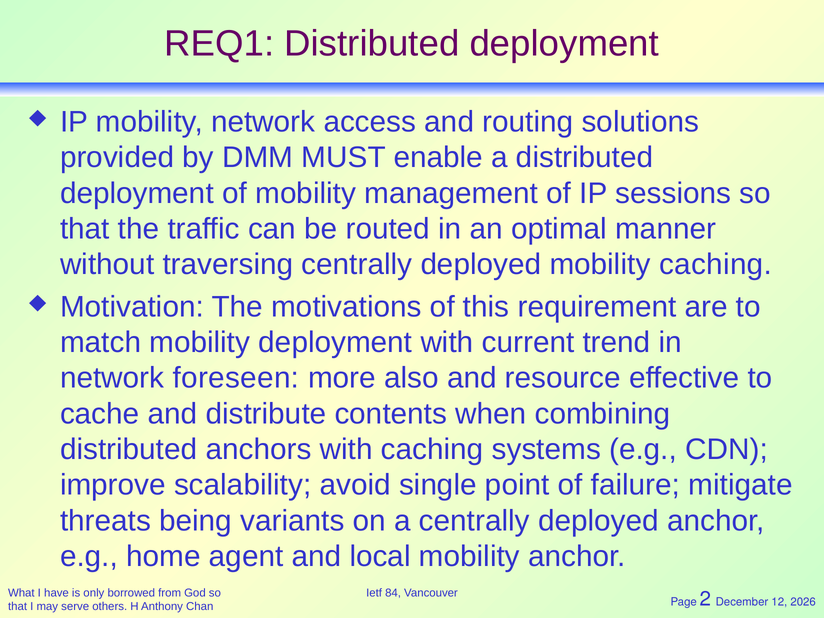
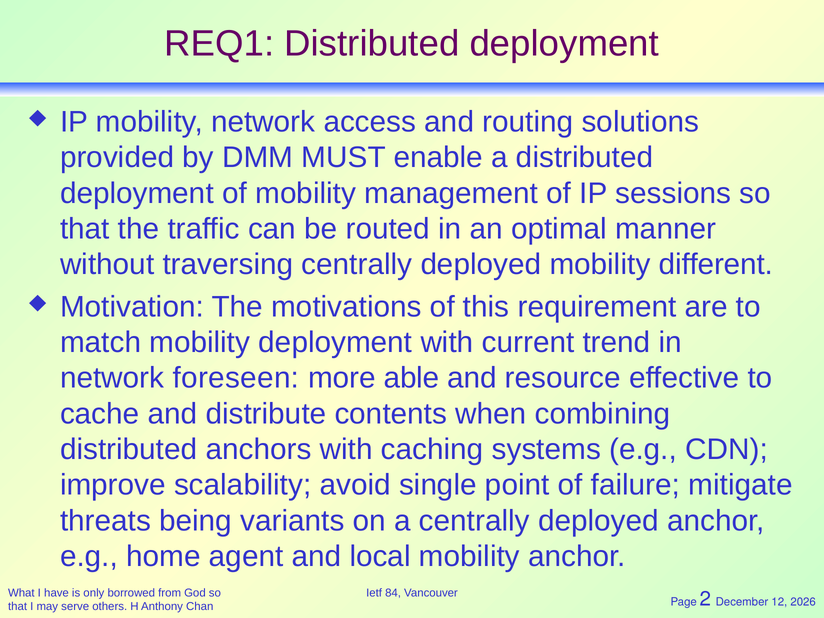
mobility caching: caching -> different (716, 265)
also: also -> able (412, 378)
